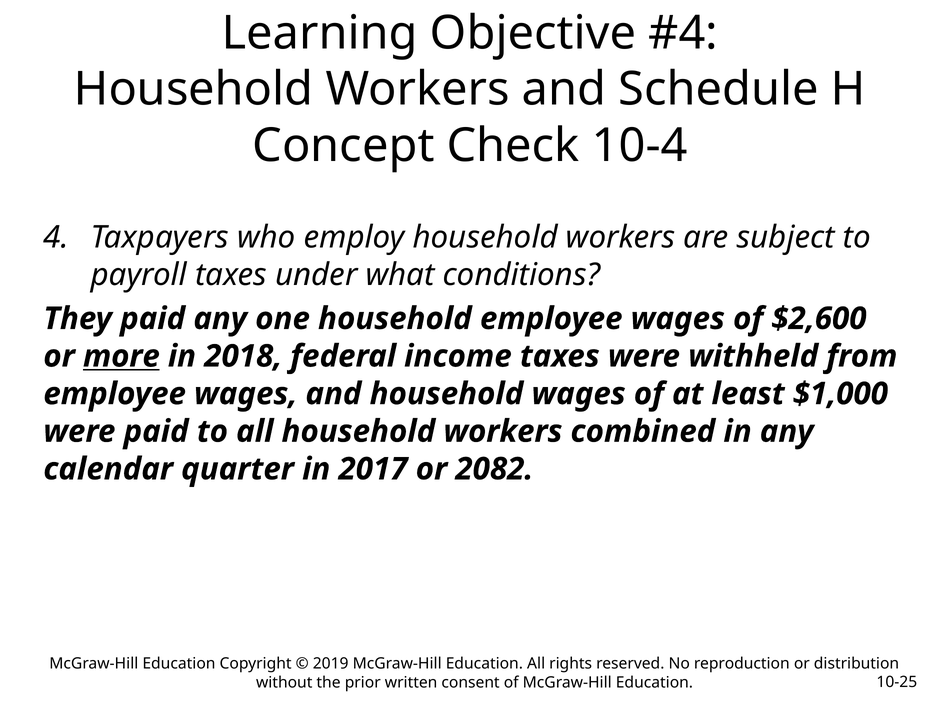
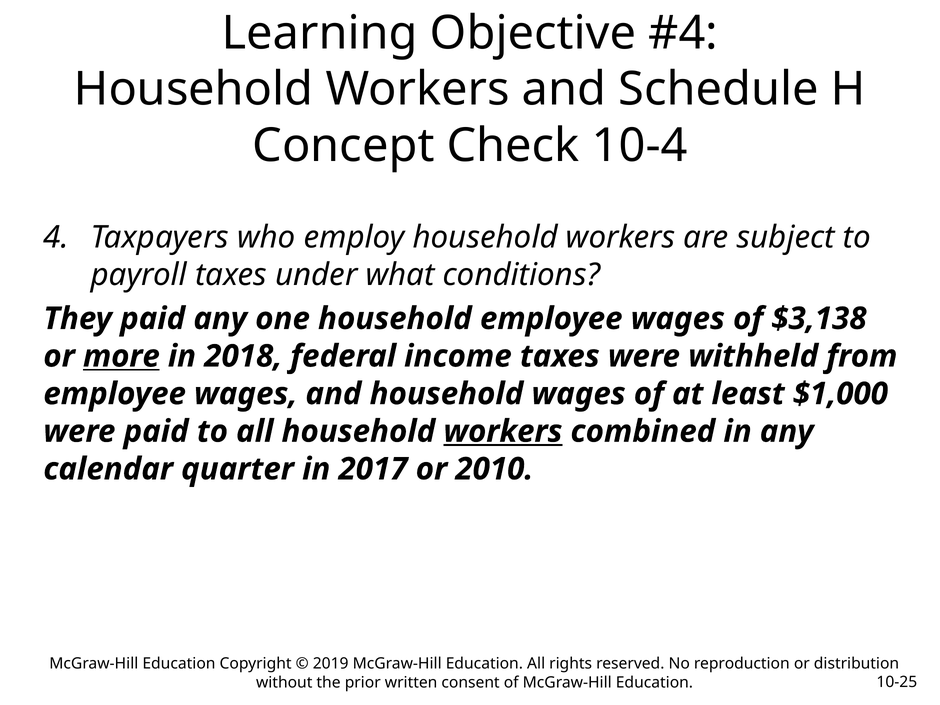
$2,600: $2,600 -> $3,138 (819, 319)
workers underline: none -> present (503, 431)
2082: 2082 -> 2010 (494, 469)
